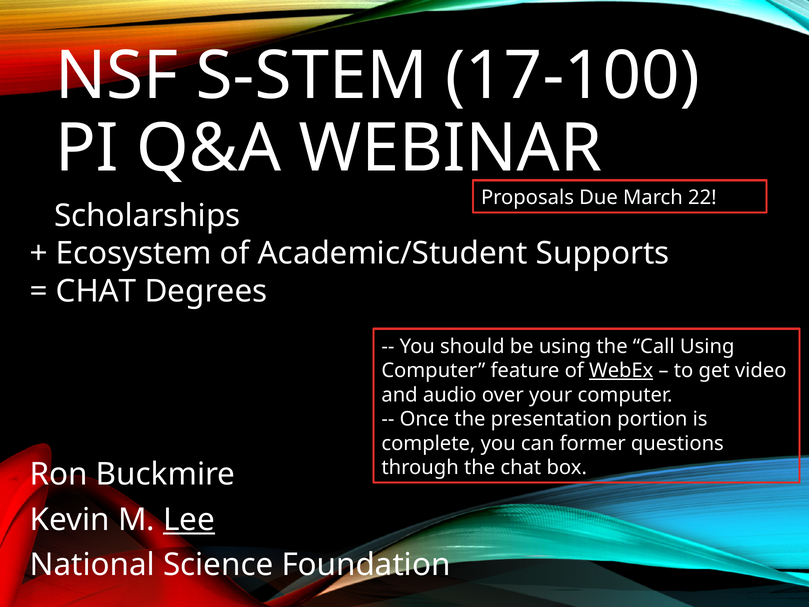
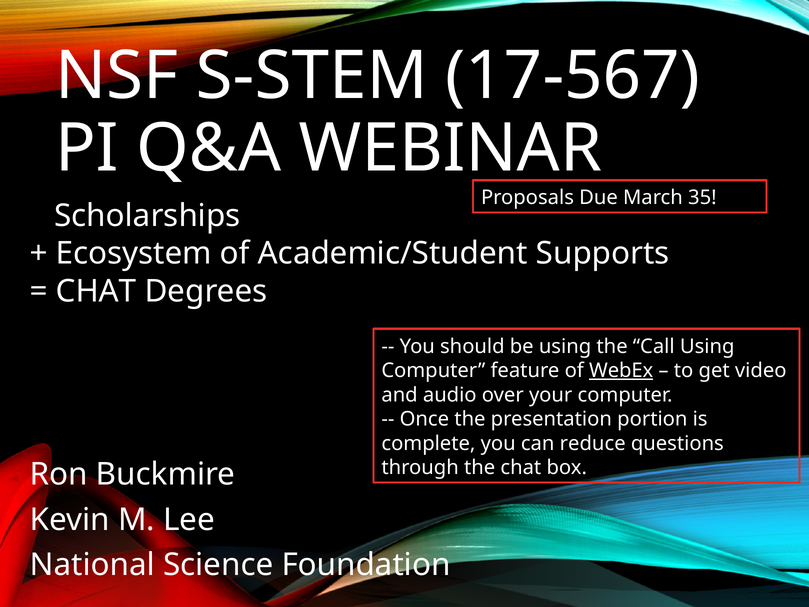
17-100: 17-100 -> 17-567 (573, 76)
22: 22 -> 35 (702, 198)
former: former -> reduce (593, 443)
Lee underline: present -> none (189, 520)
